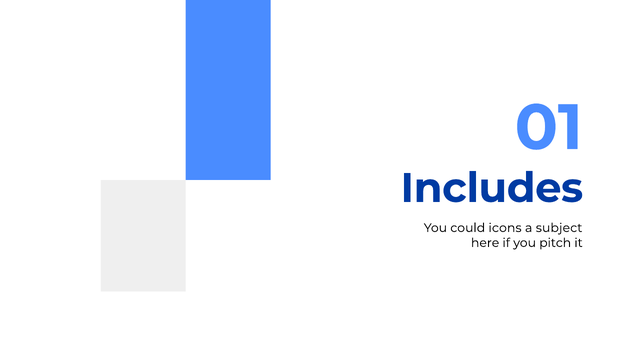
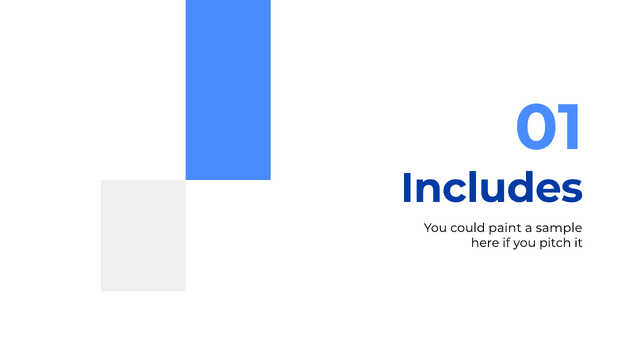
icons: icons -> paint (505, 228)
subject: subject -> sample (559, 228)
